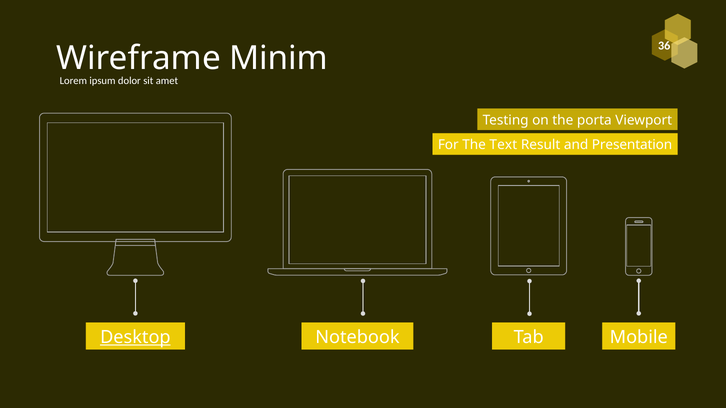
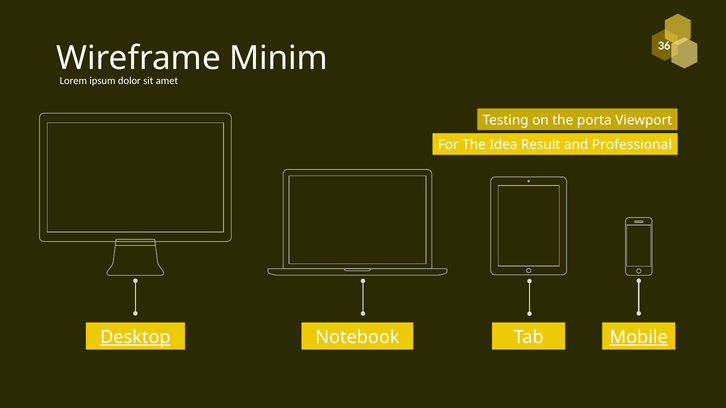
Text: Text -> Idea (503, 145)
Presentation: Presentation -> Professional (632, 145)
Mobile underline: none -> present (639, 338)
